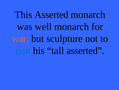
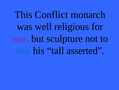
This Asserted: Asserted -> Conflict (51, 15)
well monarch: monarch -> religious (72, 26)
war colour: orange -> purple (20, 38)
